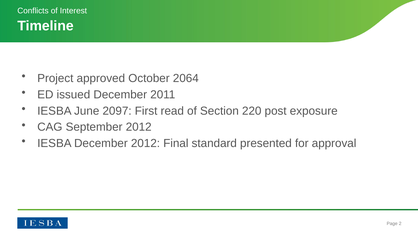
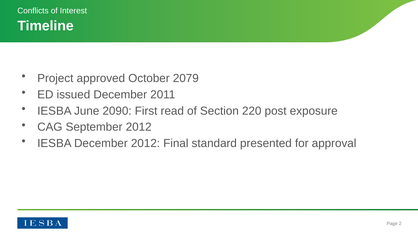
2064: 2064 -> 2079 (186, 78)
2097: 2097 -> 2090 (117, 111)
